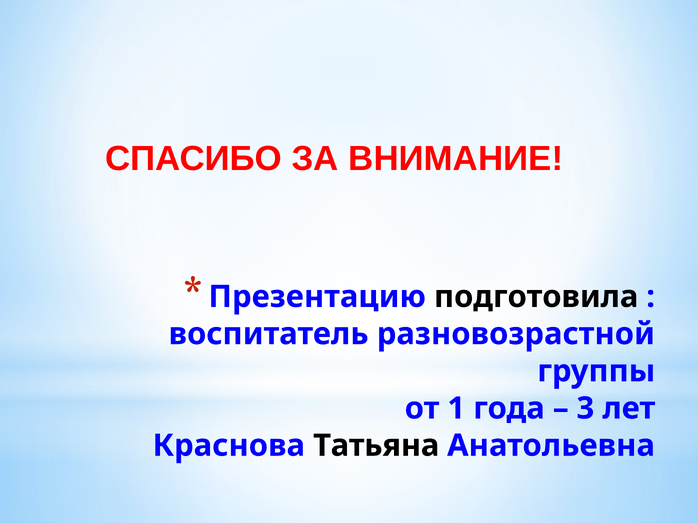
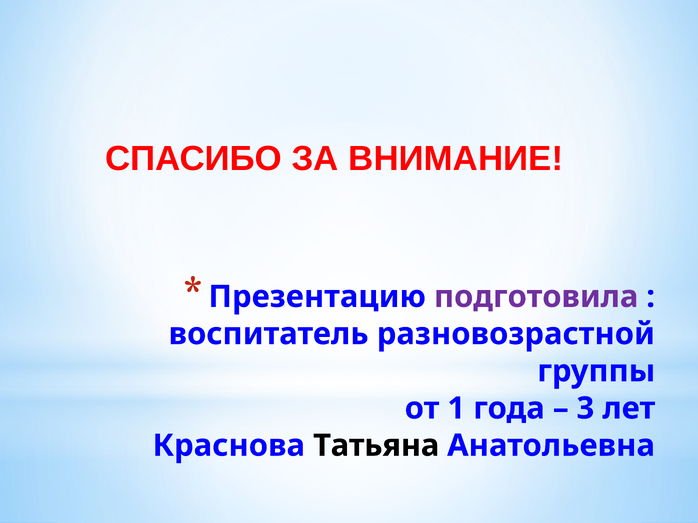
подготовила colour: black -> purple (536, 297)
